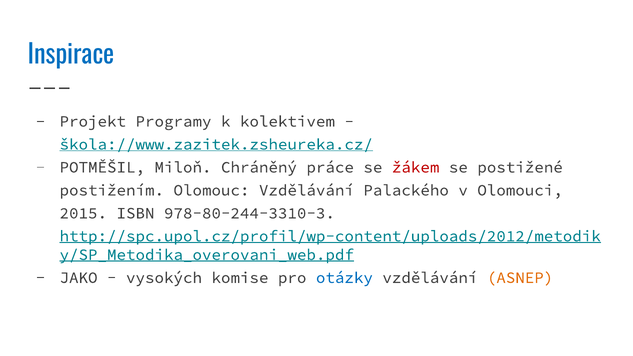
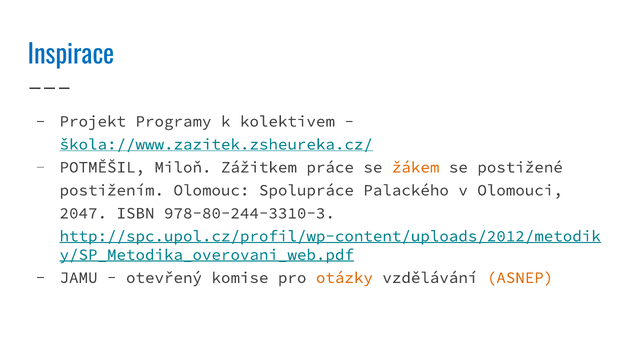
Chráněný: Chráněný -> Zážitkem (259, 167)
žákem colour: red -> orange (416, 167)
Olomouc Vzdělávání: Vzdělávání -> Spolupráce (306, 190)
2015: 2015 -> 2047 (83, 213)
JAKO: JAKO -> JAMU (79, 278)
vysokých: vysokých -> otevřený (164, 278)
otázky colour: blue -> orange (344, 278)
